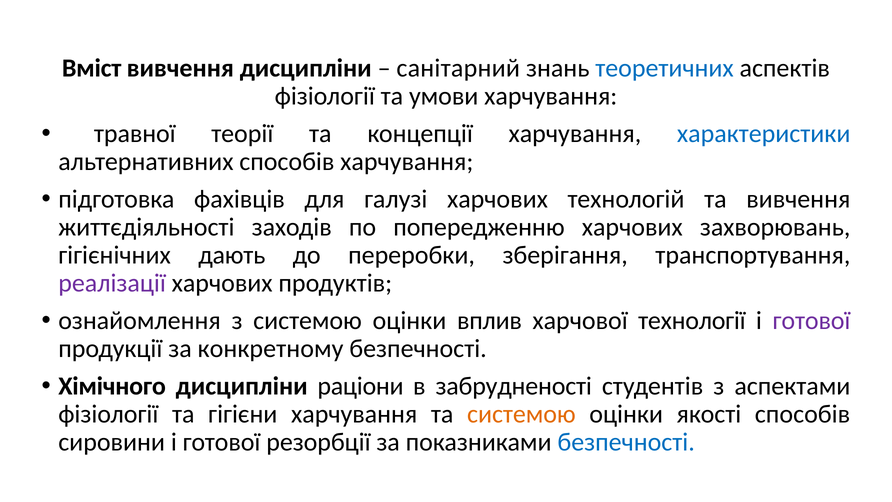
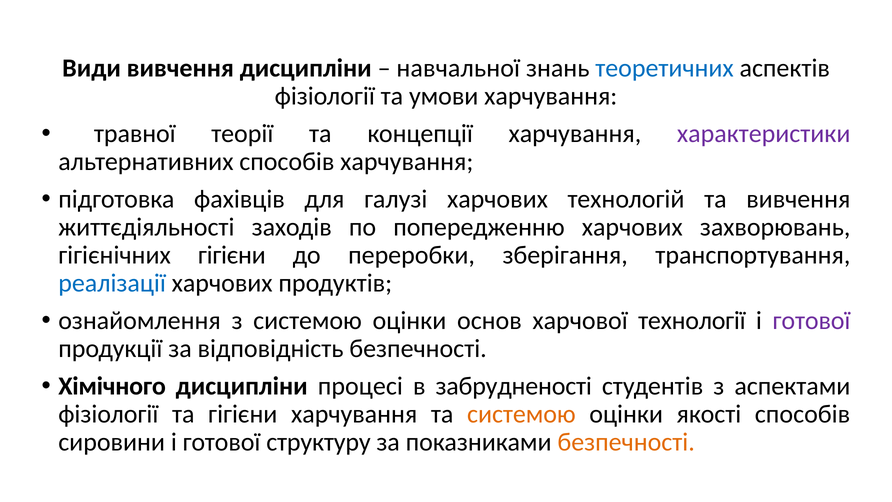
Вміст: Вміст -> Види (92, 68)
санітарний: санітарний -> навчальної (458, 68)
характеристики colour: blue -> purple (764, 133)
гігієнічних дають: дають -> гігієни (232, 255)
реалізації colour: purple -> blue (112, 283)
вплив: вплив -> основ (489, 320)
конкретному: конкретному -> відповідність (271, 348)
раціони: раціони -> процесі (360, 386)
резорбції: резорбції -> структуру (318, 442)
безпечності colour: blue -> orange (626, 442)
